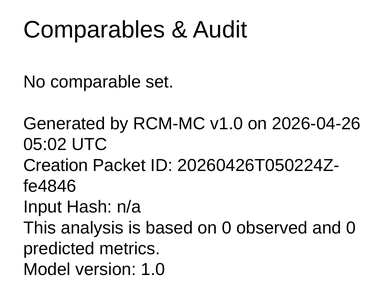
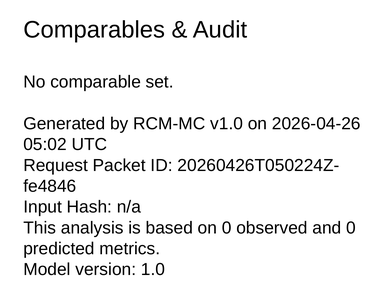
Creation: Creation -> Request (56, 165)
